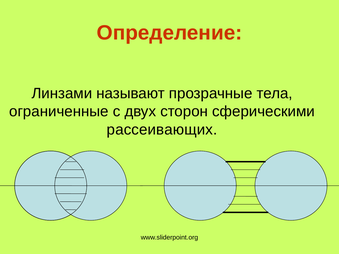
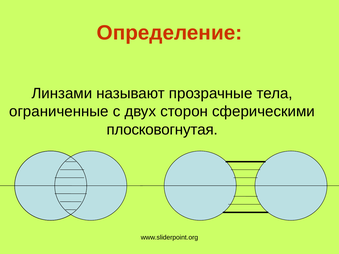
рассеивающих: рассеивающих -> плосковогнутая (162, 130)
